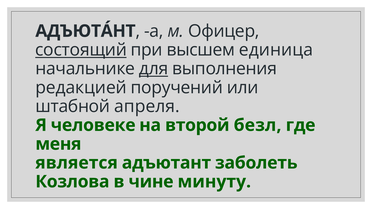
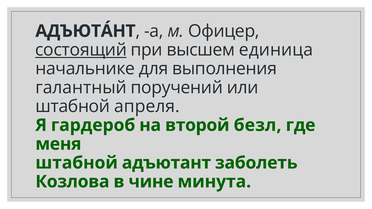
для underline: present -> none (154, 69)
редакцией: редакцией -> галантный (81, 88)
человеке: человеке -> гардероб (93, 125)
является: является -> штабной (77, 163)
минуту: минуту -> минута (214, 182)
